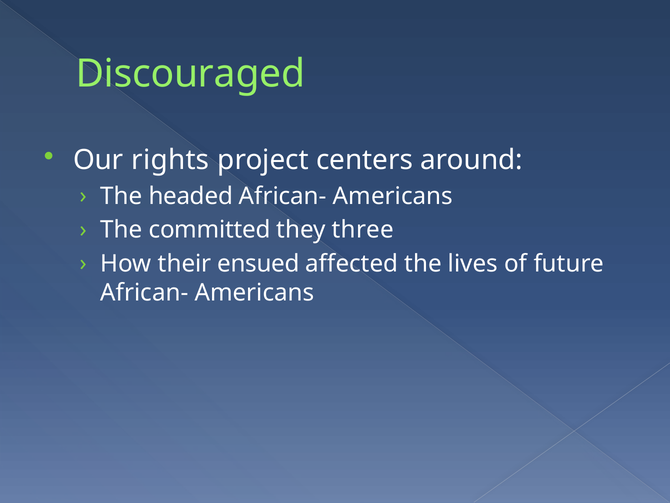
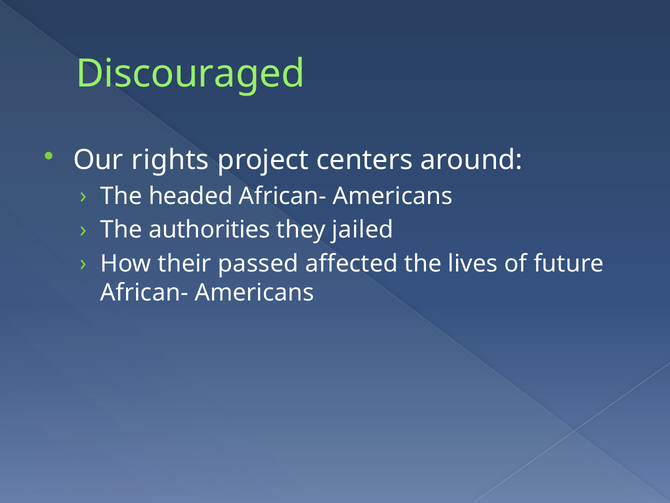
committed: committed -> authorities (210, 230)
three: three -> jailed (363, 230)
ensued: ensued -> passed (258, 264)
